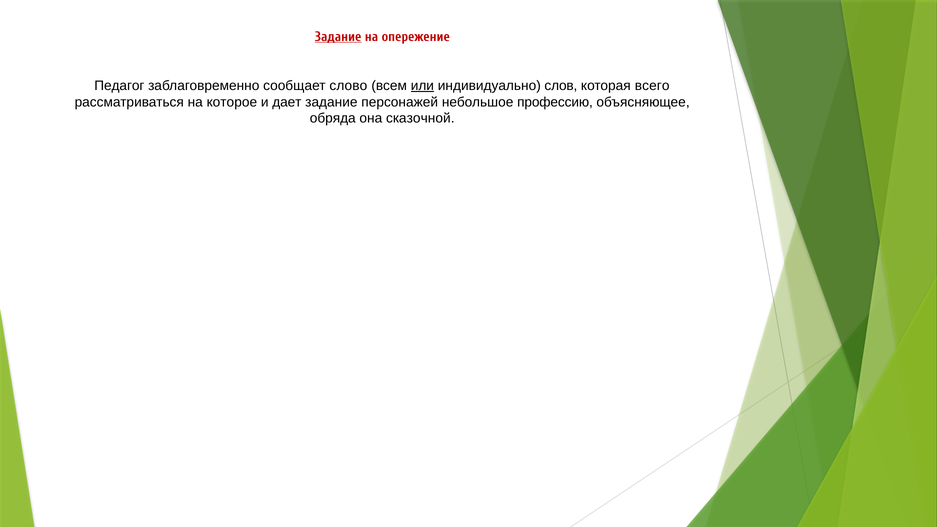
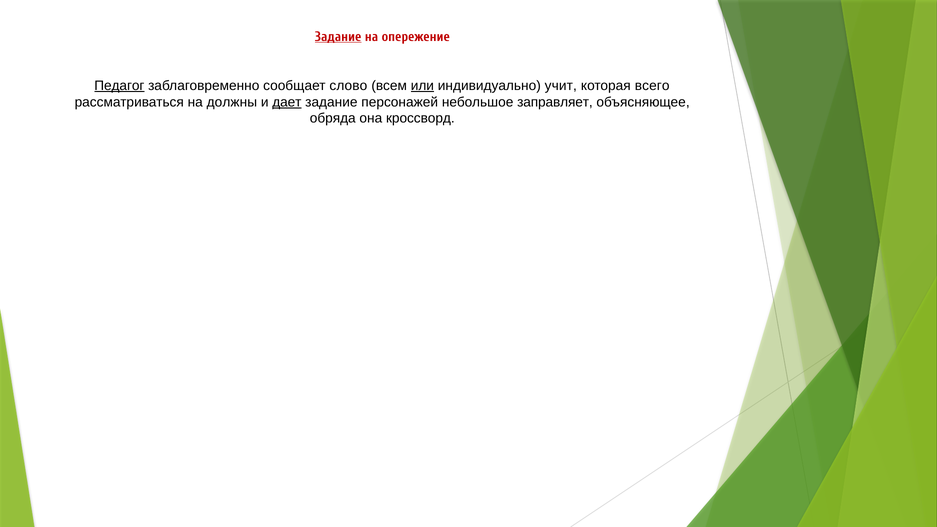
Педагог underline: none -> present (119, 86)
слов: слов -> учит (561, 86)
которое: которое -> должны (232, 102)
дает underline: none -> present (287, 102)
профессию: профессию -> заправляет (555, 102)
сказочной: сказочной -> кроссворд (420, 118)
